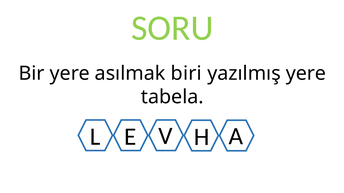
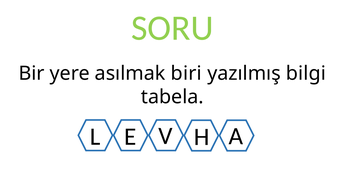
yazılmış yere: yere -> bilgi (306, 74)
